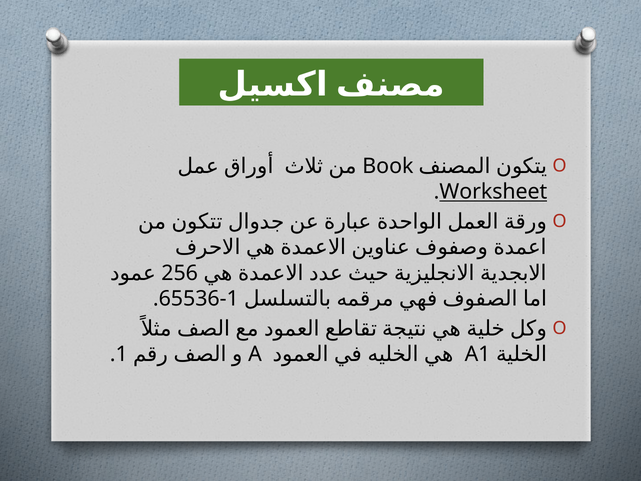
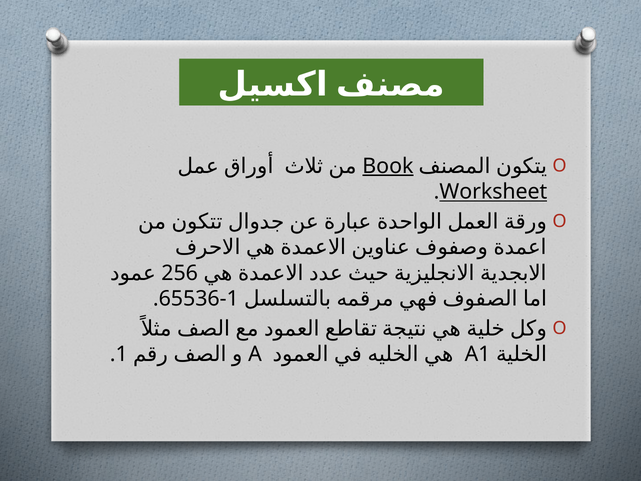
Book underline: none -> present (388, 166)
